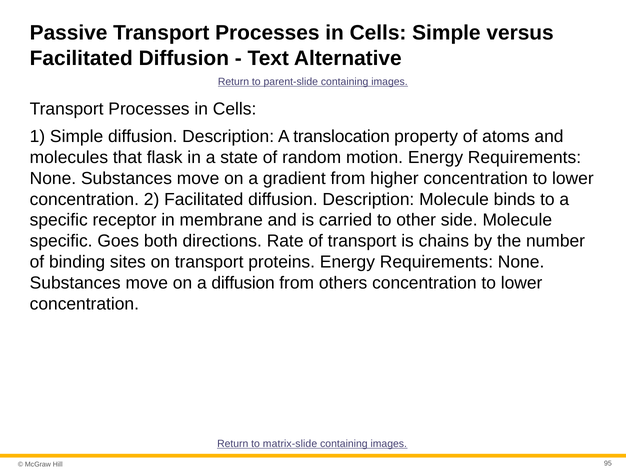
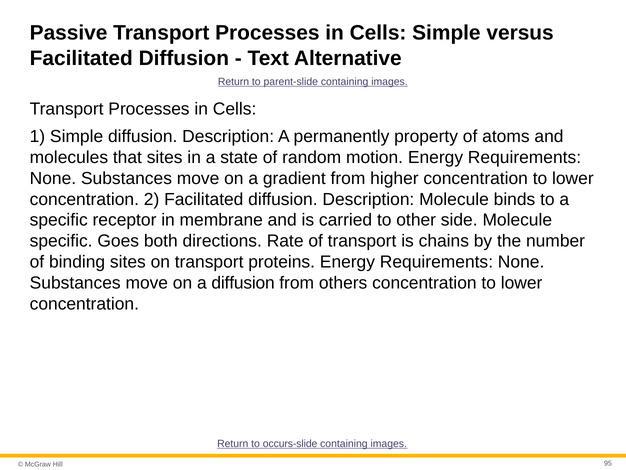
translocation: translocation -> permanently (341, 137)
that flask: flask -> sites (165, 157)
matrix-slide: matrix-slide -> occurs-slide (290, 443)
